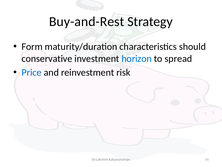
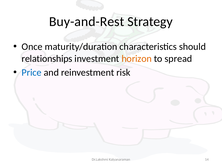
Form: Form -> Once (32, 47)
conservative: conservative -> relationships (47, 58)
horizon colour: blue -> orange (137, 58)
